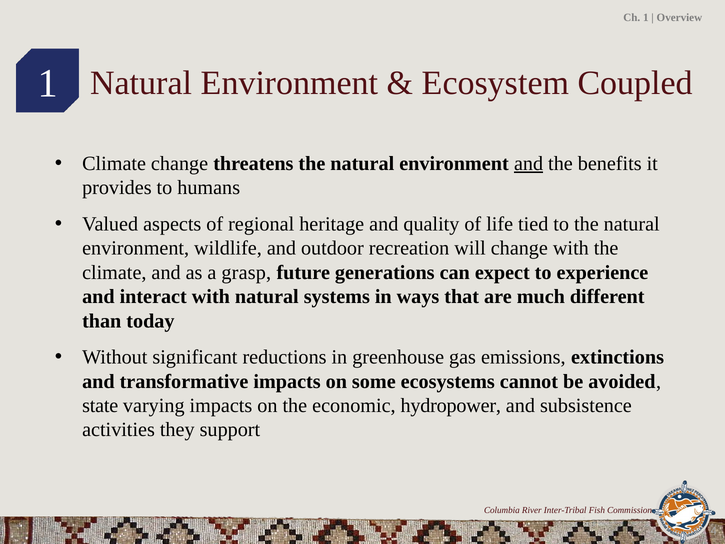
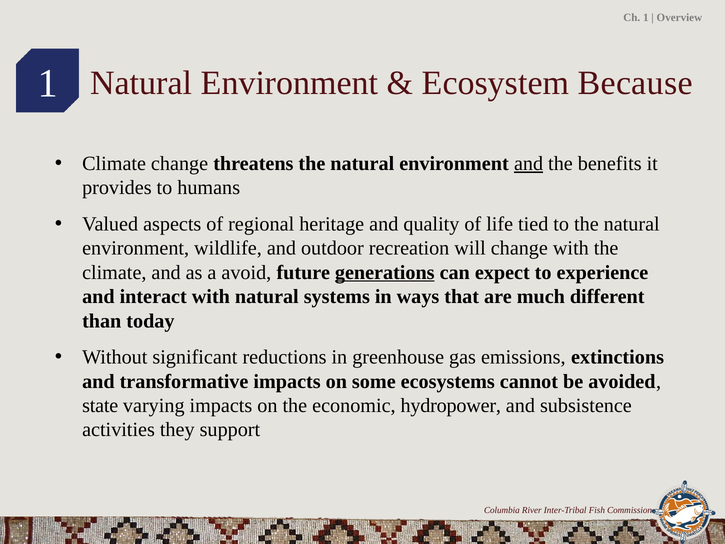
Coupled: Coupled -> Because (635, 83)
grasp: grasp -> avoid (246, 272)
generations underline: none -> present (385, 272)
